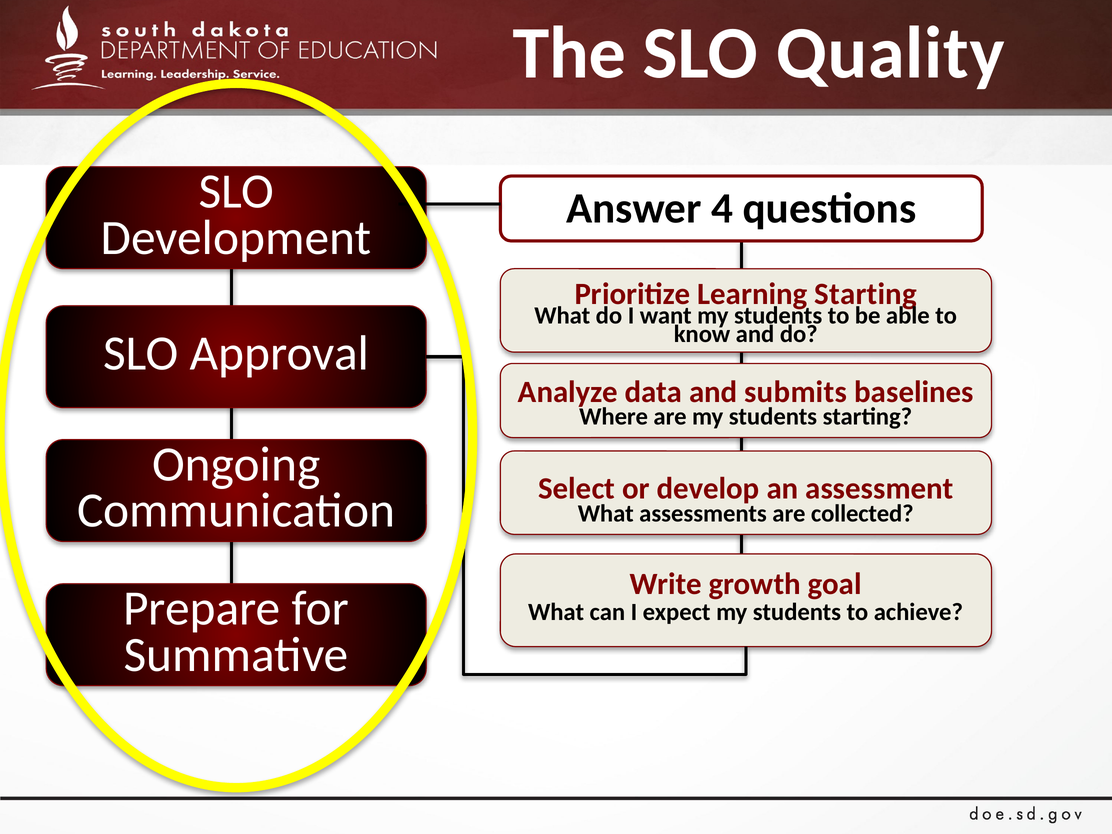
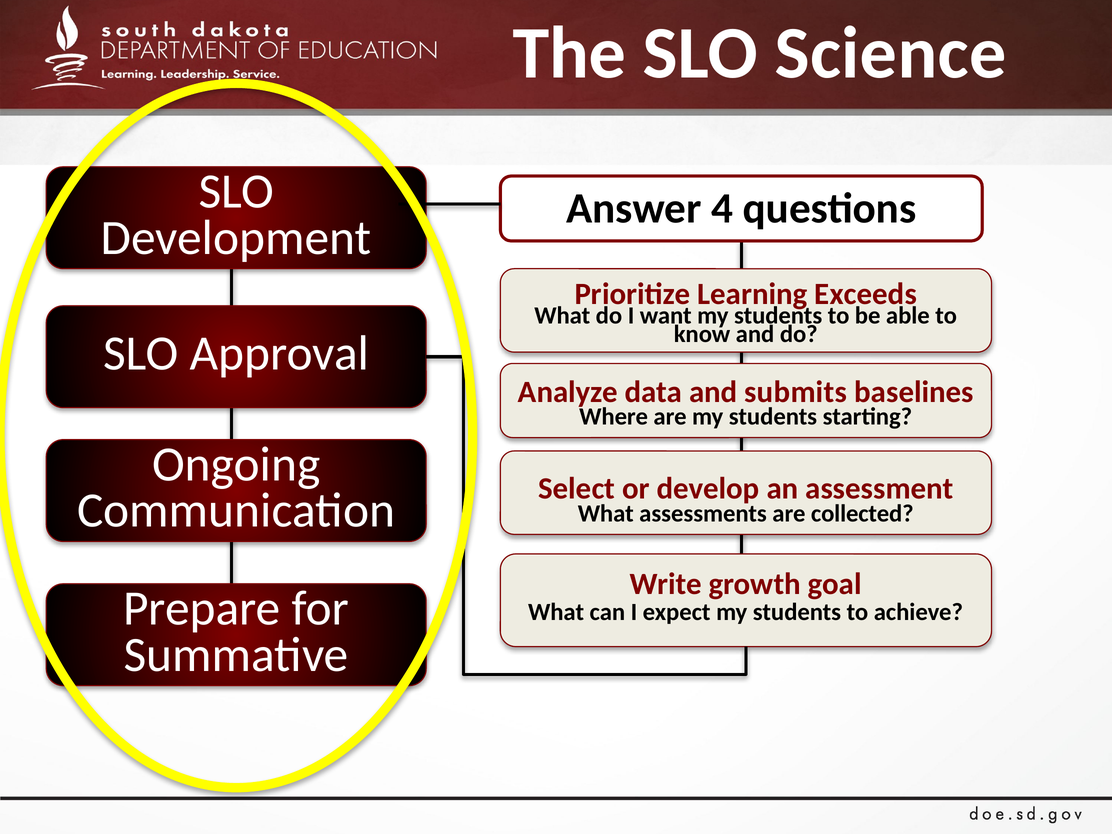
Quality: Quality -> Science (891, 53)
Learning Starting: Starting -> Exceeds (866, 294)
